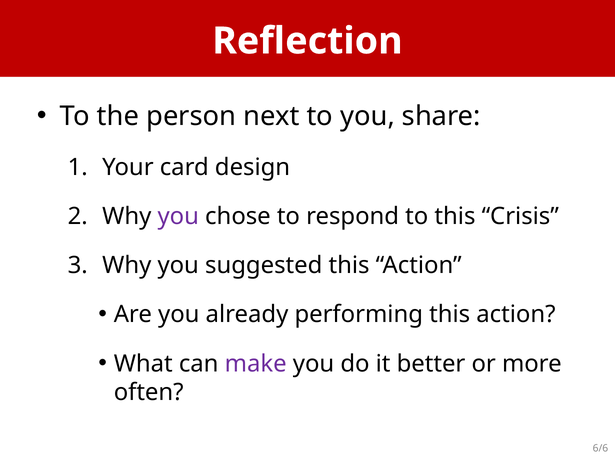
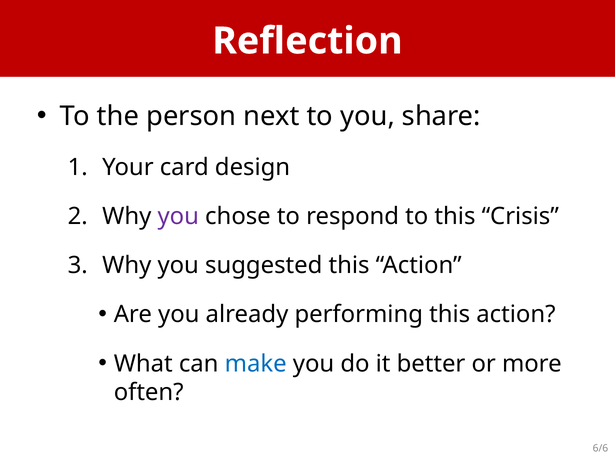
make colour: purple -> blue (256, 364)
